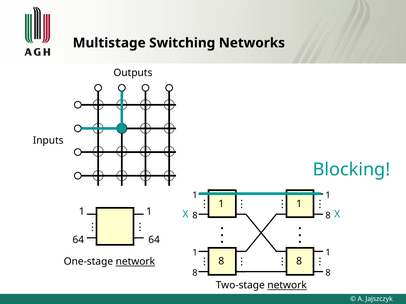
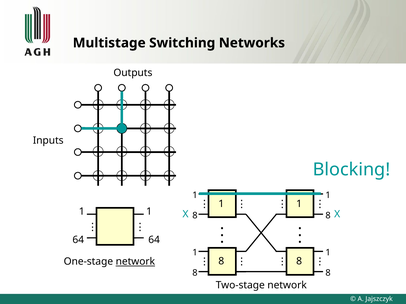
network underline: present -> none (287, 286)
